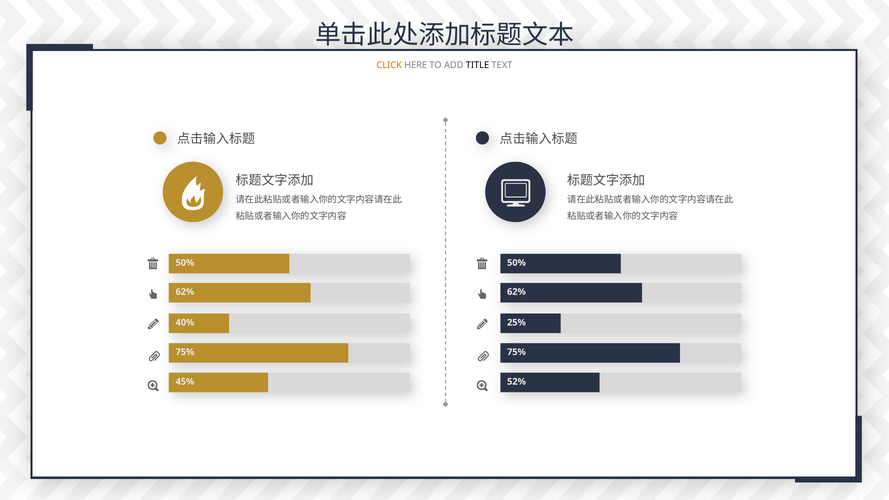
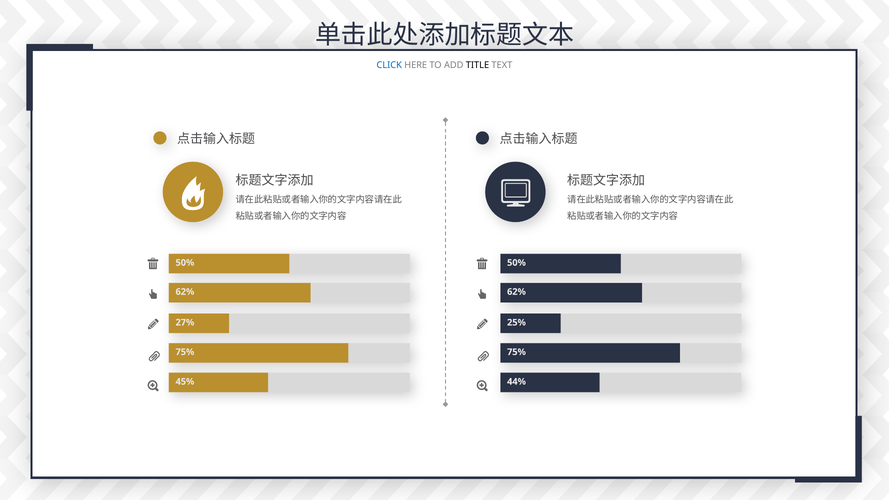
CLICK colour: orange -> blue (389, 65)
40%: 40% -> 27% (185, 322)
52%: 52% -> 44% (516, 382)
